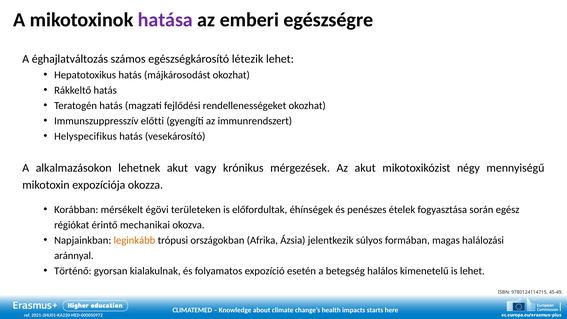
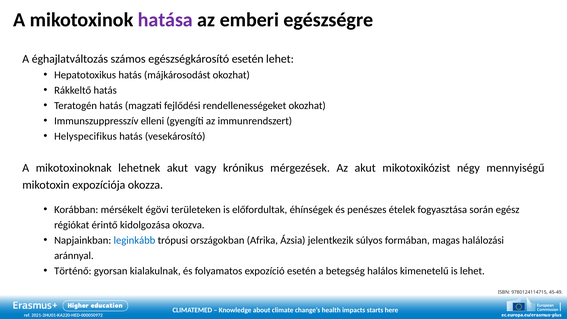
egészségkárosító létezik: létezik -> esetén (248, 59)
előtti: előtti -> elleni (152, 121)
alkalmazásokon: alkalmazásokon -> mikotoxinoknak (74, 168)
mechanikai: mechanikai -> kidolgozása (145, 225)
leginkább colour: orange -> blue (134, 240)
